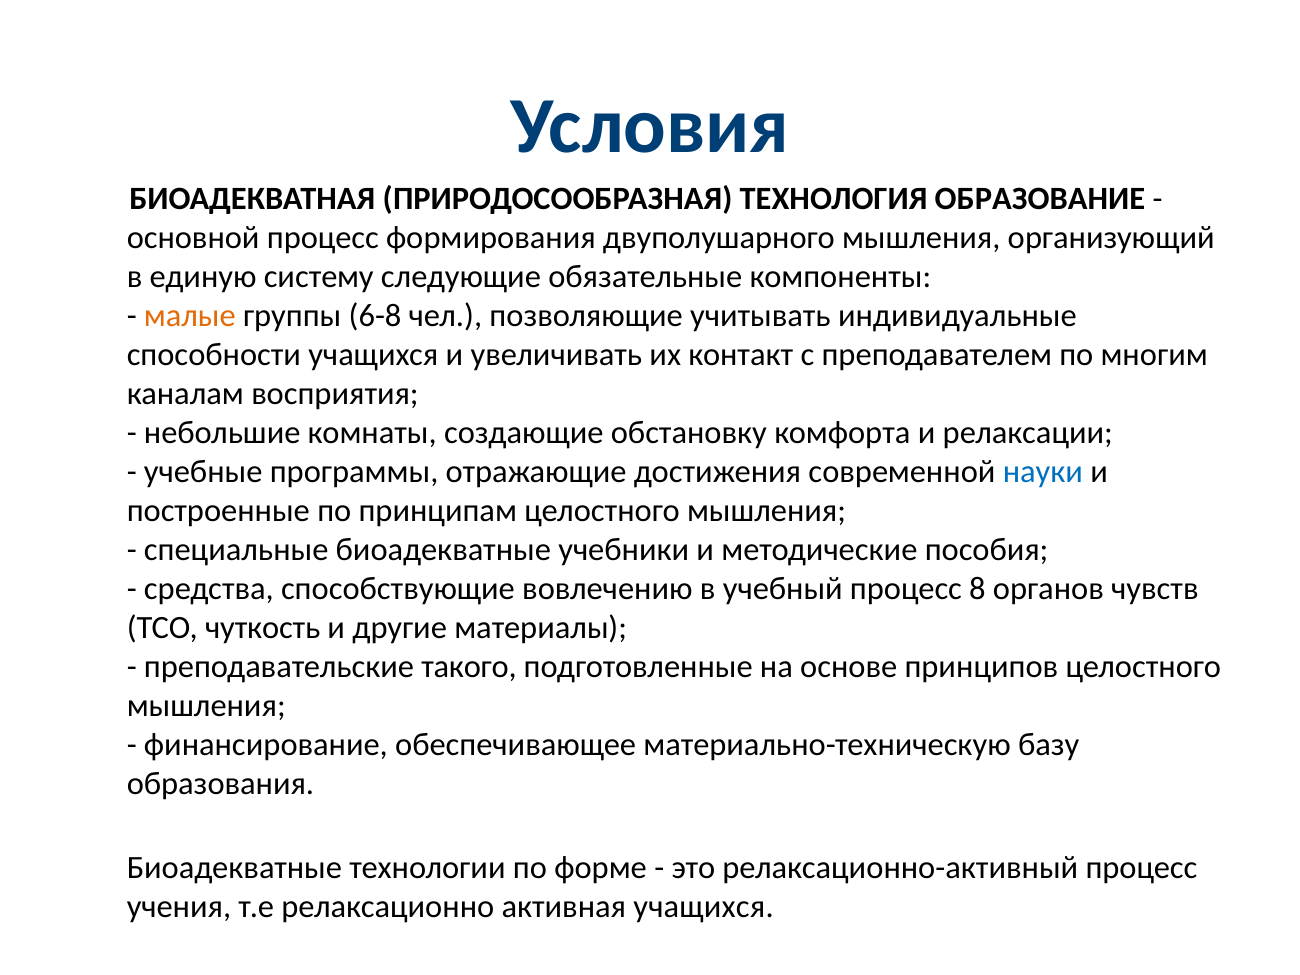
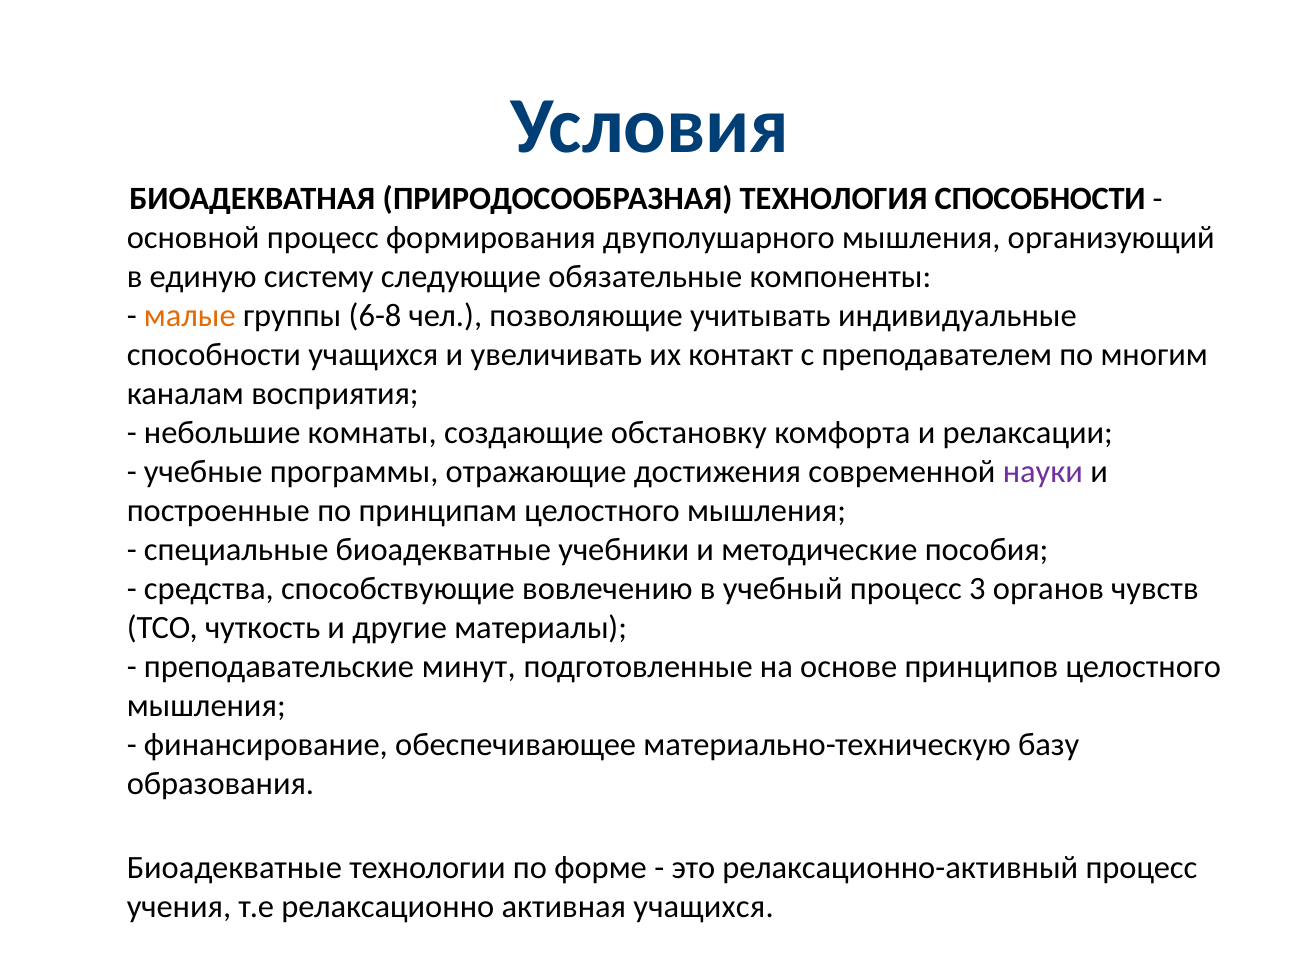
ТЕХНОЛОГИЯ ОБРАЗОВАНИЕ: ОБРАЗОВАНИЕ -> СПОСОБНОСТИ (1040, 198)
науки colour: blue -> purple (1043, 471)
8: 8 -> 3 (977, 588)
такого: такого -> минут (469, 666)
